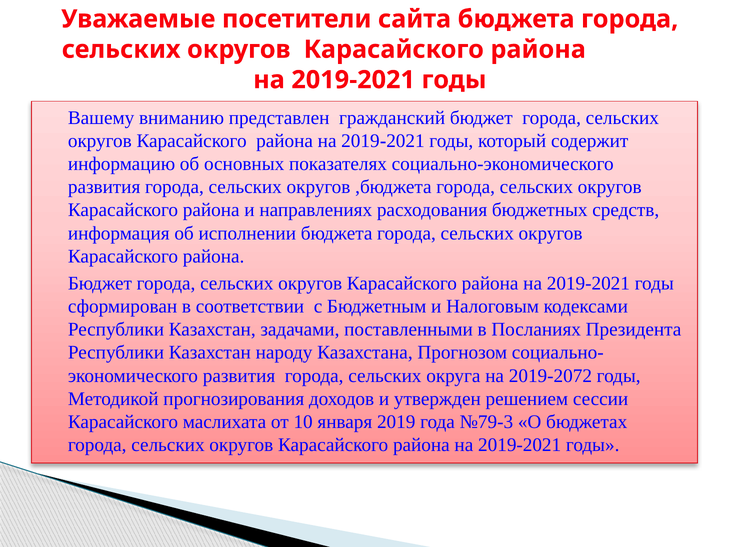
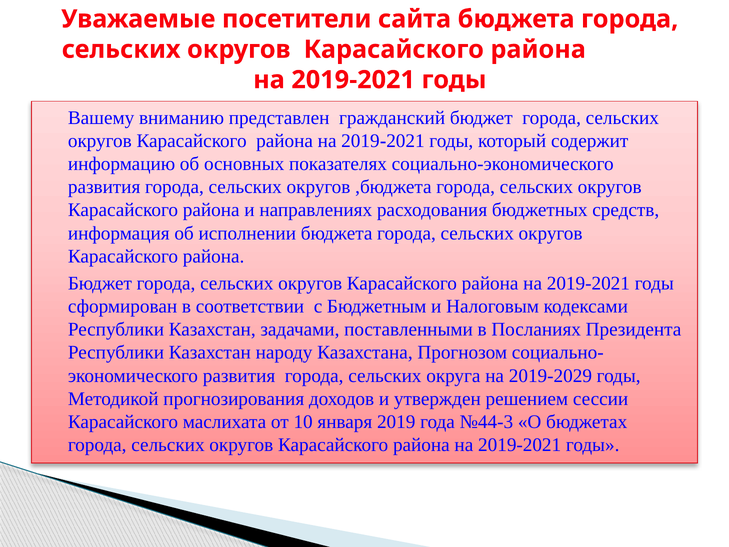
2019-2072: 2019-2072 -> 2019-2029 (550, 376)
№79-3: №79-3 -> №44-3 (486, 422)
